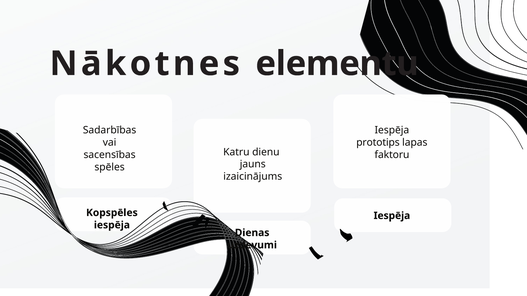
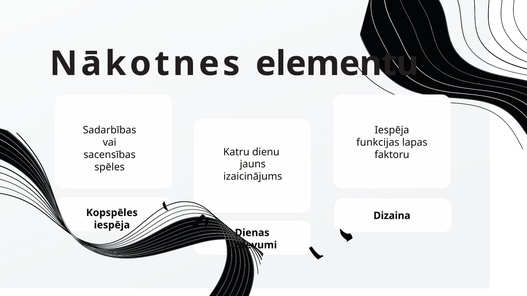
prototips: prototips -> funkcijas (378, 143)
Iespēja: Iespēja -> Dizaina (392, 216)
